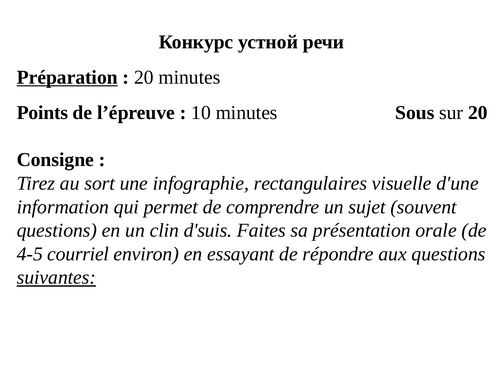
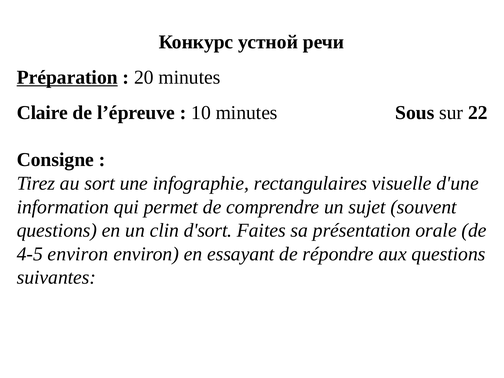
Points: Points -> Claire (42, 113)
sur 20: 20 -> 22 (478, 113)
d'suis: d'suis -> d'sort (208, 230)
4-5 courriel: courriel -> environ (78, 254)
suivantes underline: present -> none (56, 277)
